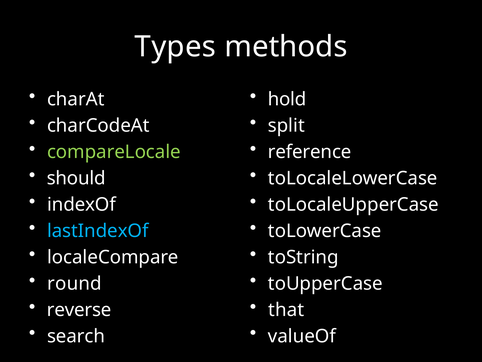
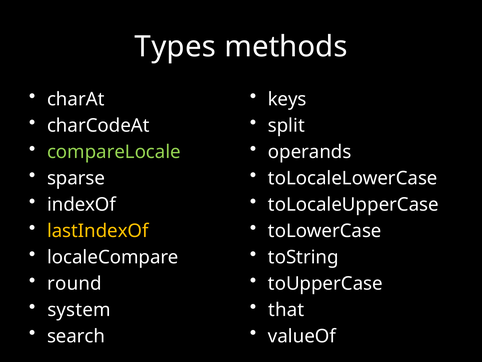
hold: hold -> keys (287, 99)
reference: reference -> operands (310, 152)
should: should -> sparse (76, 178)
lastIndexOf colour: light blue -> yellow (98, 231)
reverse: reverse -> system (79, 309)
